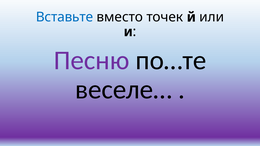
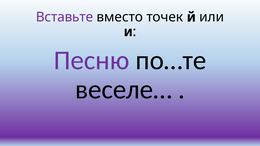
Вставьте colour: blue -> purple (64, 17)
